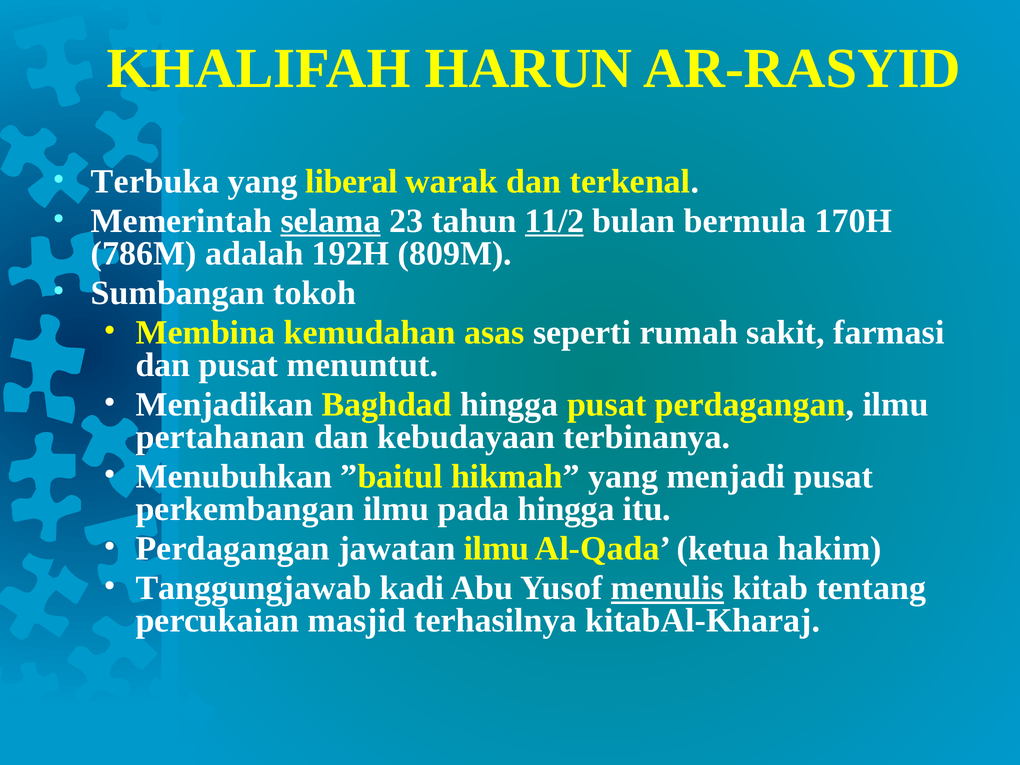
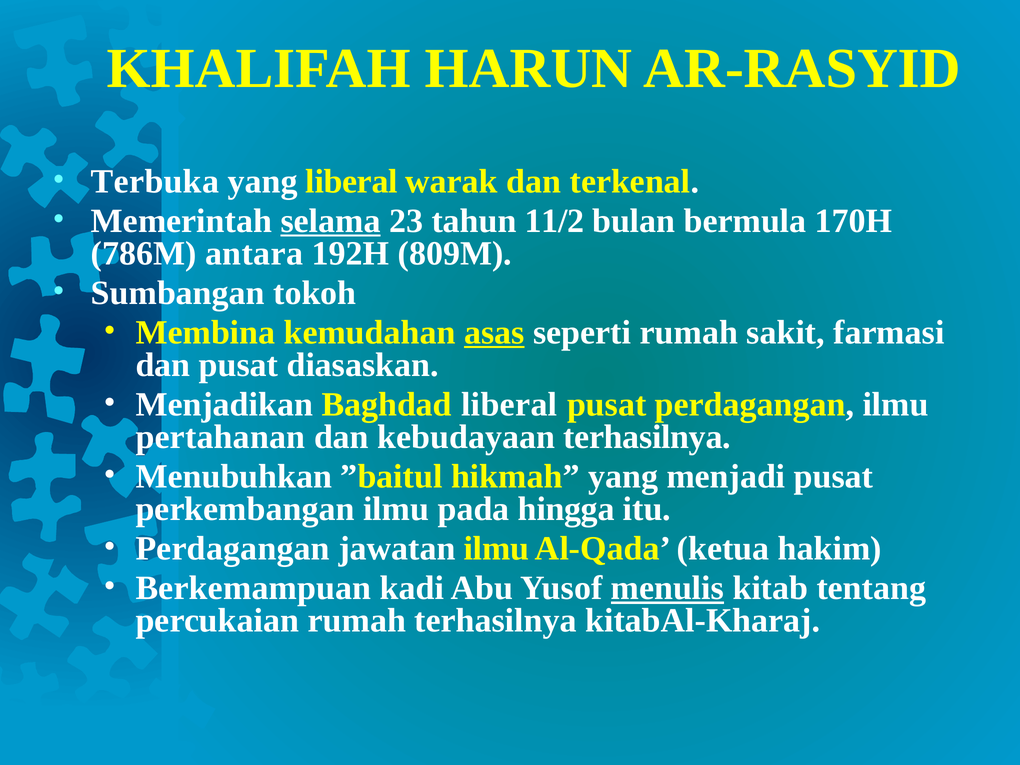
11/2 underline: present -> none (554, 221)
adalah: adalah -> antara (254, 254)
asas underline: none -> present (494, 332)
menuntut: menuntut -> diasaskan (363, 365)
Baghdad hingga: hingga -> liberal (509, 405)
kebudayaan terbinanya: terbinanya -> terhasilnya (647, 437)
Tanggungjawab: Tanggungjawab -> Berkemampuan (253, 588)
percukaian masjid: masjid -> rumah (357, 621)
